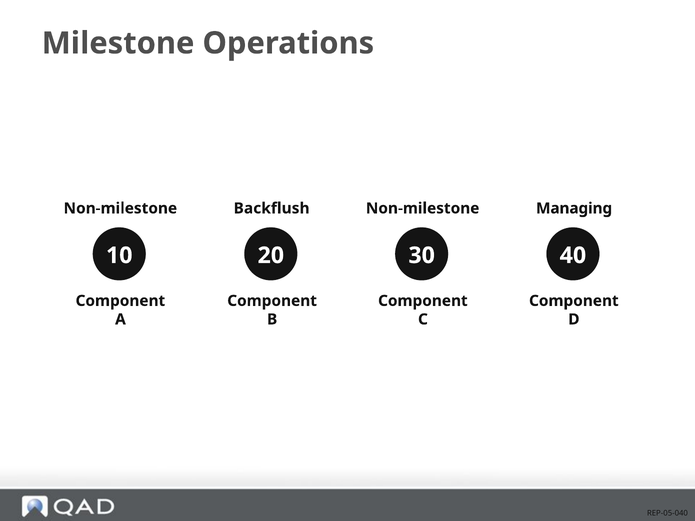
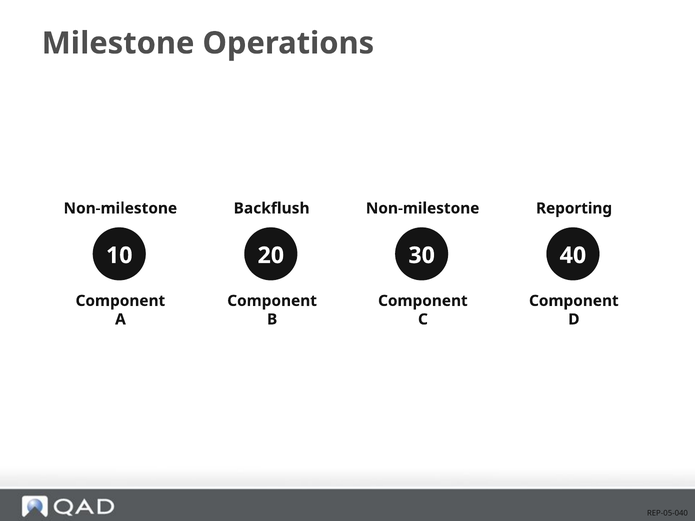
Managing: Managing -> Reporting (574, 208)
